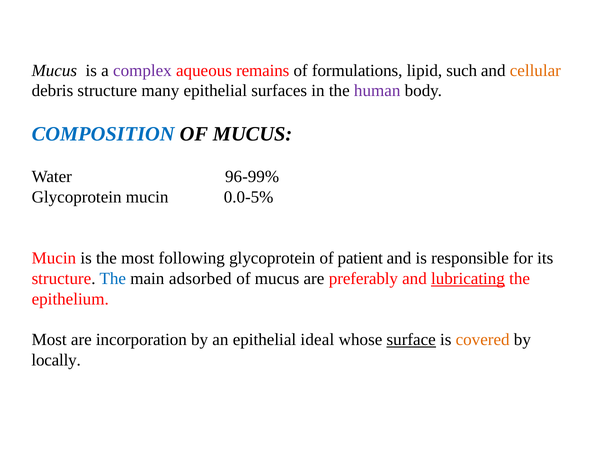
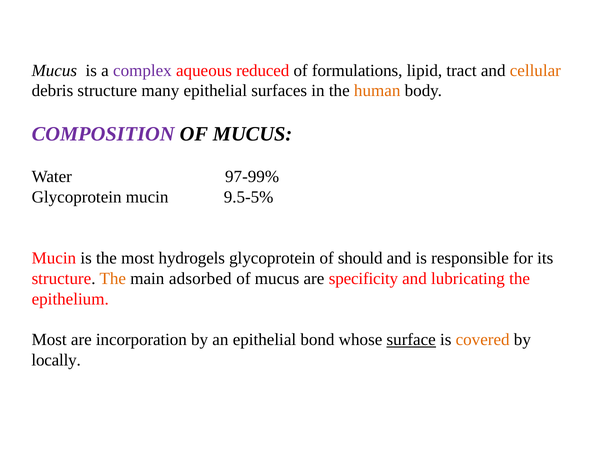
remains: remains -> reduced (263, 71)
such: such -> tract (462, 71)
human colour: purple -> orange (377, 91)
COMPOSITION colour: blue -> purple (103, 134)
96-99%: 96-99% -> 97-99% (252, 177)
0.0-5%: 0.0-5% -> 9.5-5% (249, 197)
following: following -> hydrogels (192, 259)
patient: patient -> should (360, 259)
The colour: blue -> orange (113, 279)
preferably: preferably -> specificity (363, 279)
lubricating underline: present -> none (468, 279)
ideal: ideal -> bond (317, 340)
